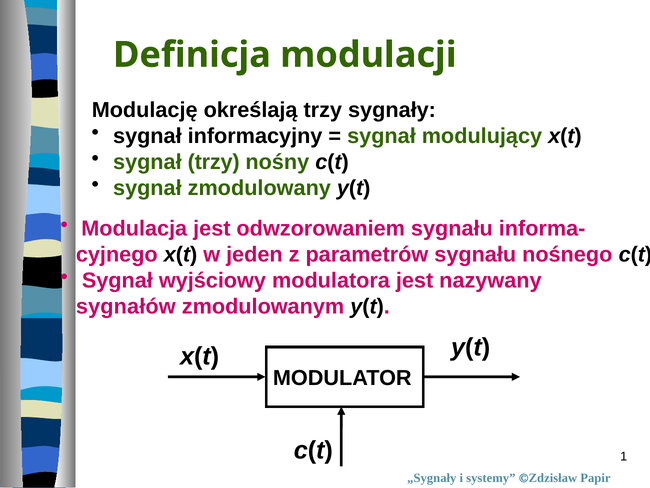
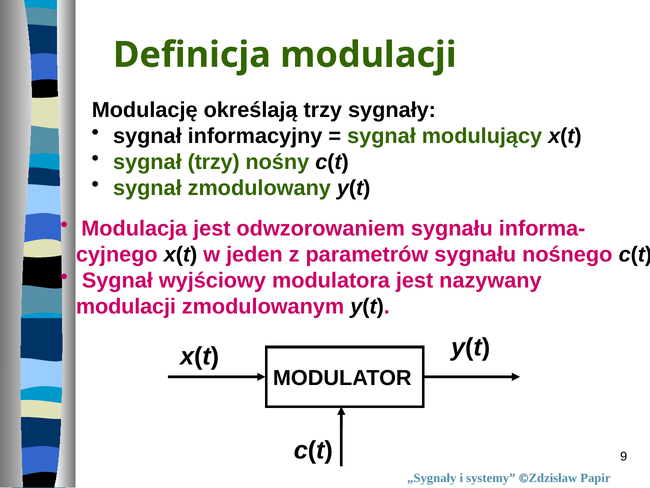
sygnałów: sygnałów -> modulacji (126, 306)
1: 1 -> 9 (624, 456)
